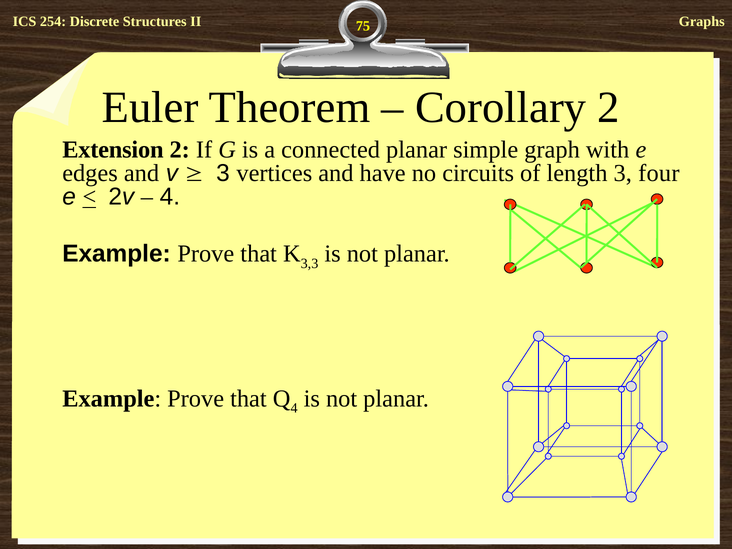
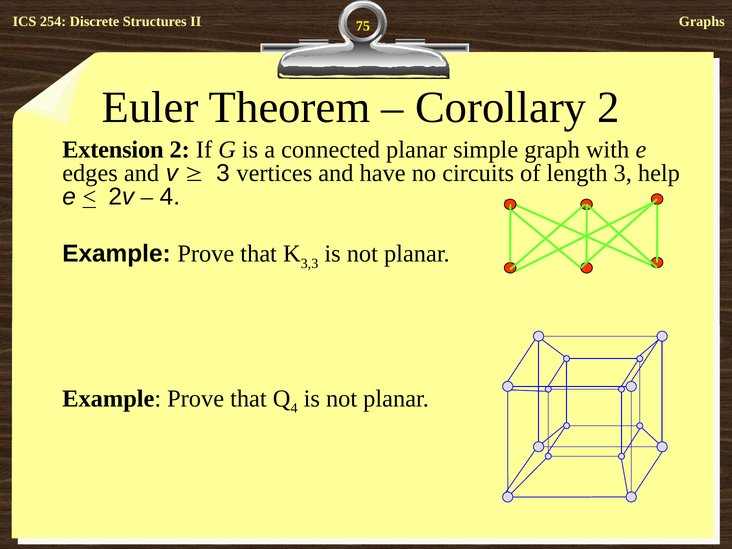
four: four -> help (659, 173)
